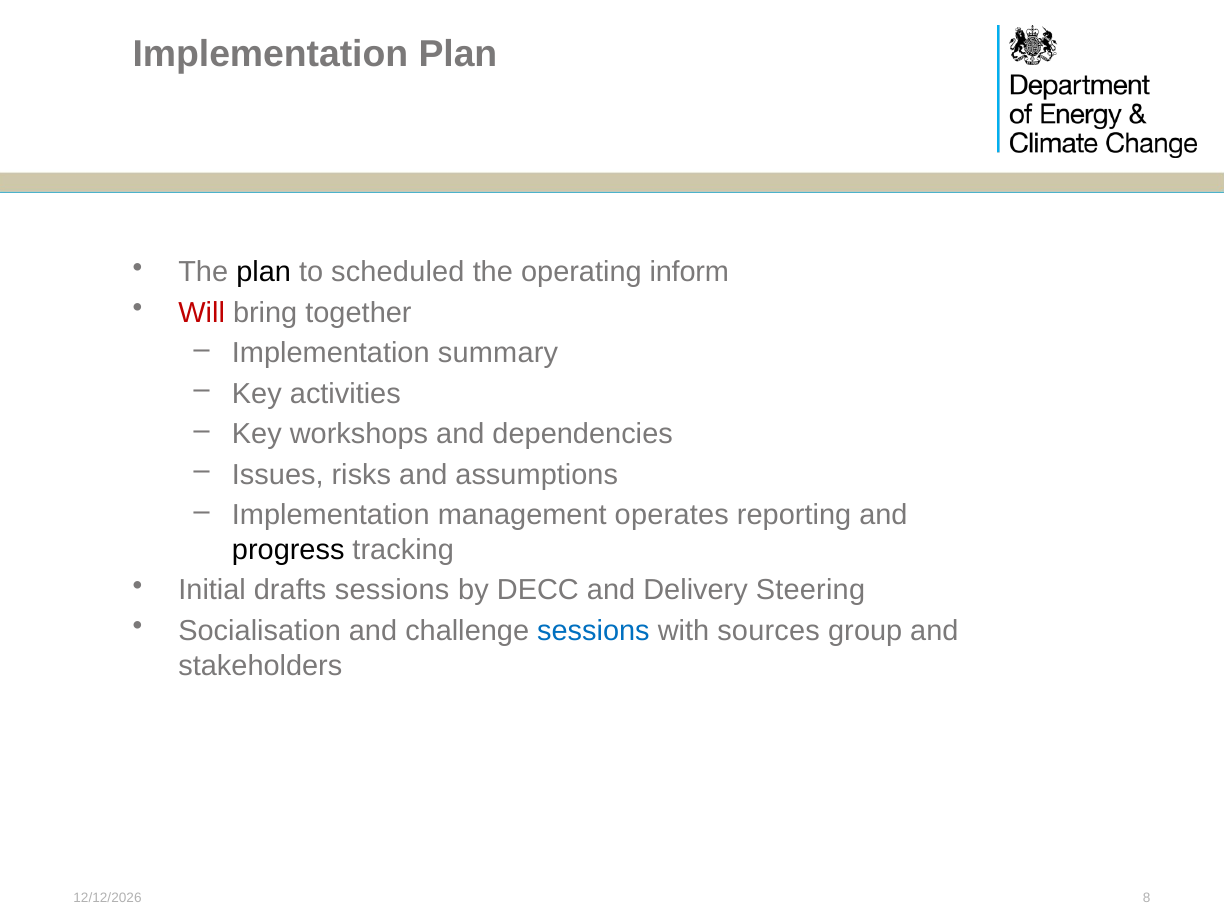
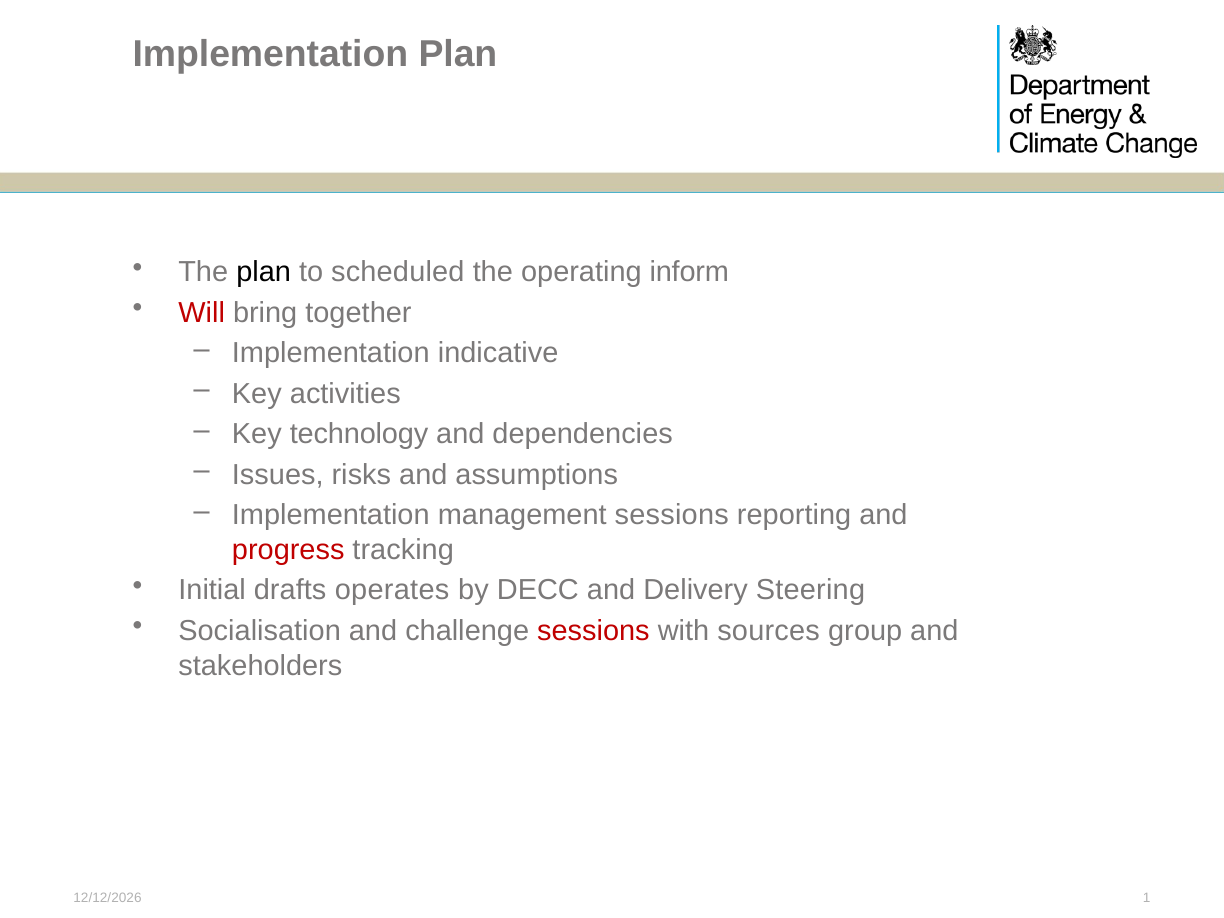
summary: summary -> indicative (498, 353)
workshops: workshops -> technology (359, 434)
management operates: operates -> sessions (672, 515)
progress colour: black -> red (288, 550)
drafts sessions: sessions -> operates (392, 590)
sessions colour: blue -> red (593, 631)
8: 8 -> 1 (1147, 898)
